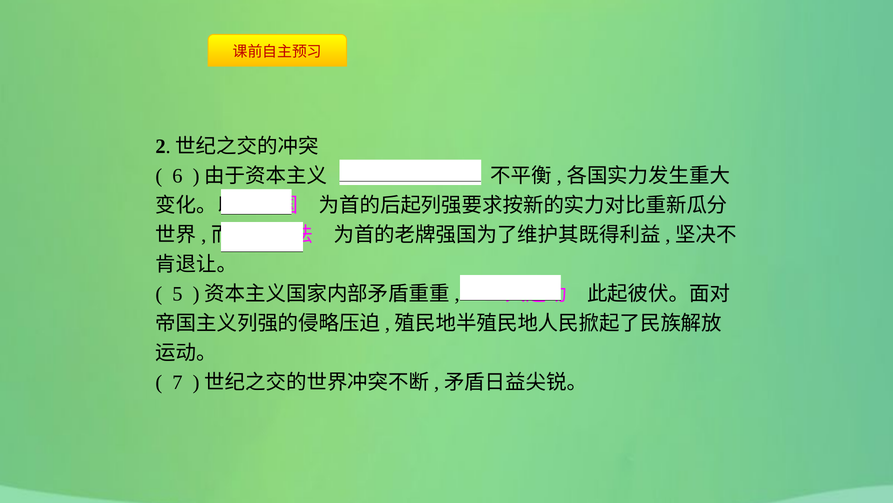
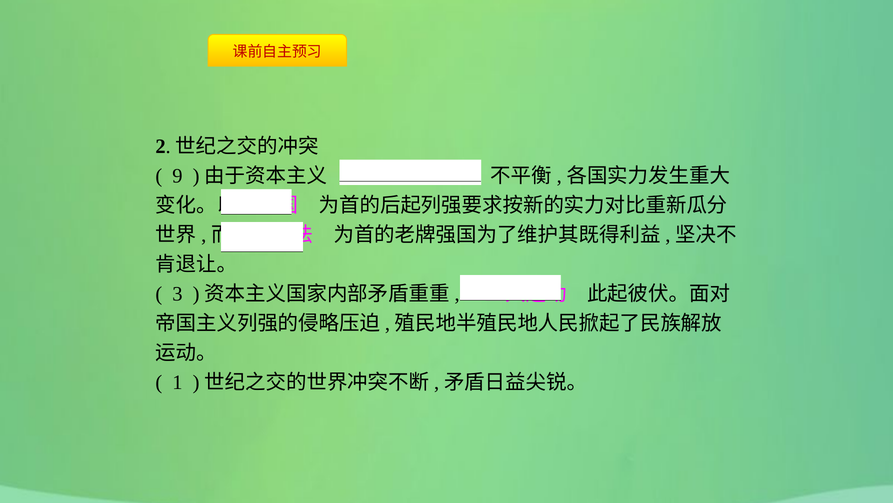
6: 6 -> 9 (177, 176)
5: 5 -> 3 (177, 294)
7: 7 -> 1 (177, 382)
